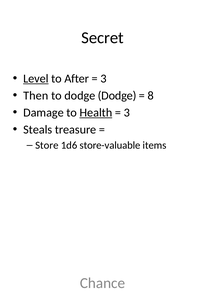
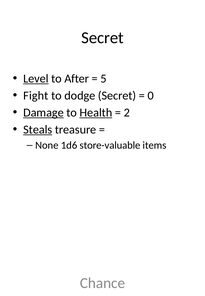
3: 3 -> 5 (103, 79)
Then: Then -> Fight (36, 96)
dodge Dodge: Dodge -> Secret (117, 96)
8: 8 -> 0 (151, 96)
Damage underline: none -> present (43, 113)
3: 3 -> 2 (127, 113)
Steals underline: none -> present (38, 130)
Store: Store -> None (47, 145)
